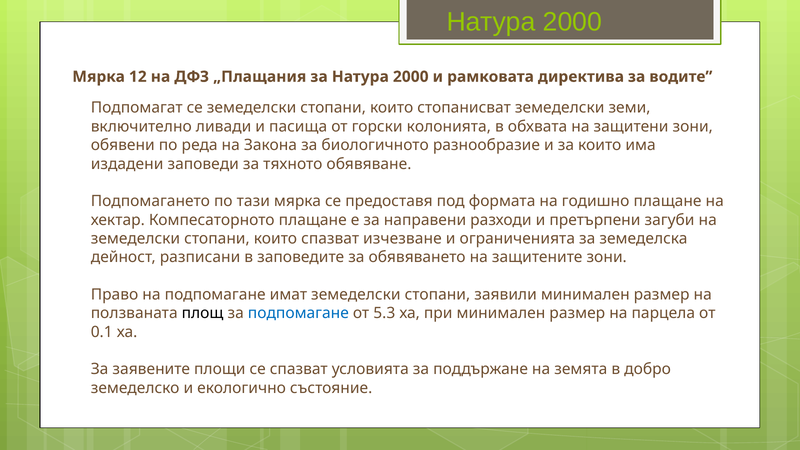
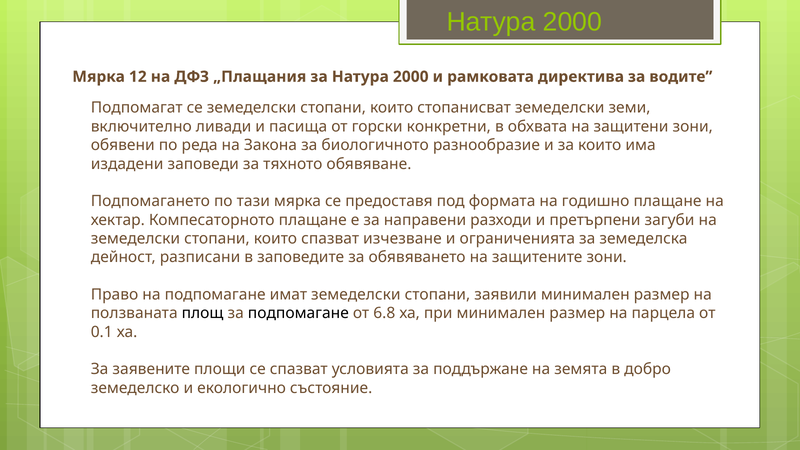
колонията: колонията -> конкретни (449, 127)
подпомагане colour: blue -> black (298, 313)
5.3: 5.3 -> 6.8 (384, 313)
